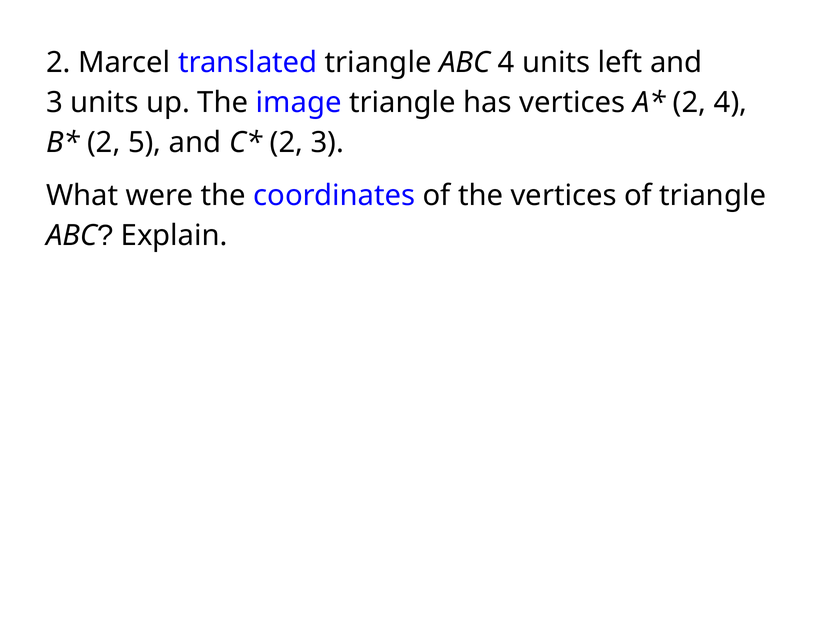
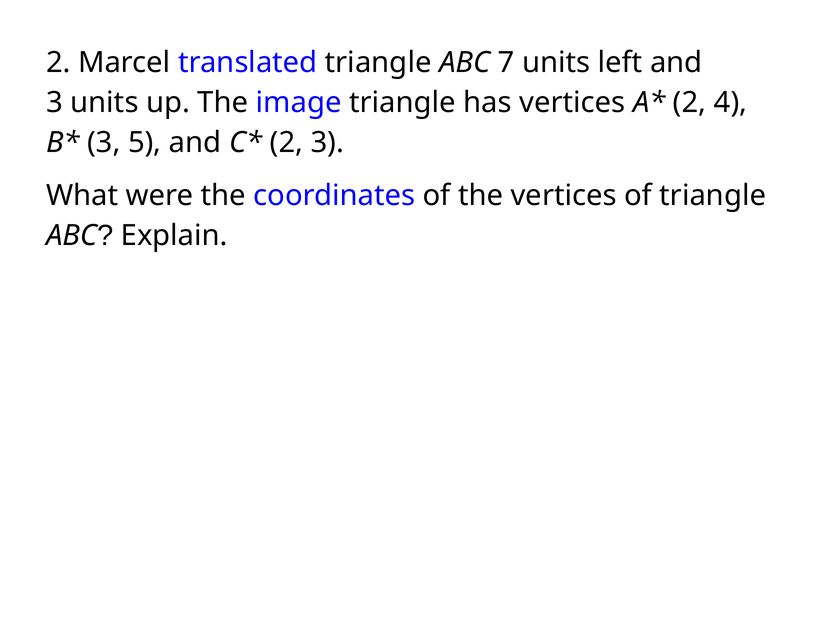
ABC 4: 4 -> 7 (506, 63)
2: 2 -> 3 (104, 143)
